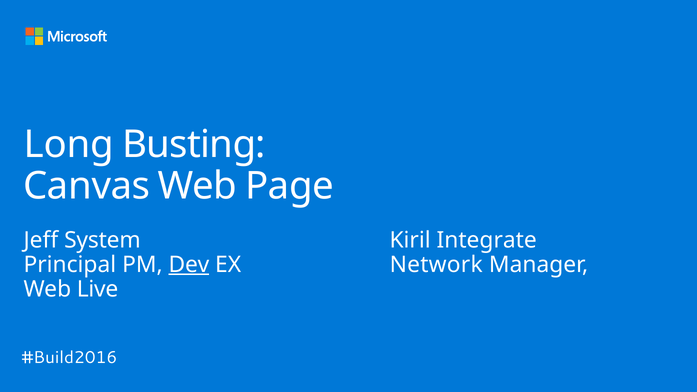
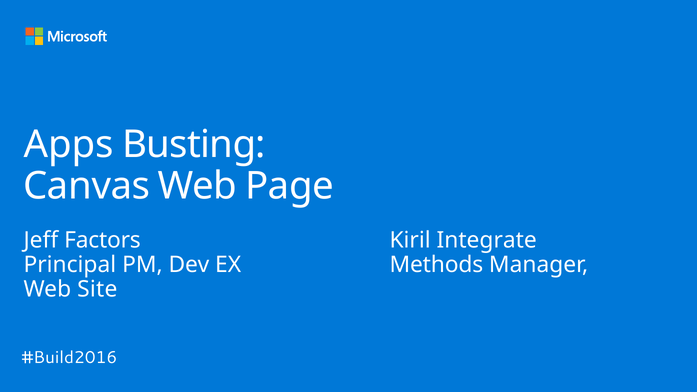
Long: Long -> Apps (69, 145)
System: System -> Factors (102, 240)
Dev underline: present -> none (189, 265)
Network: Network -> Methods (436, 265)
Live: Live -> Site (97, 289)
